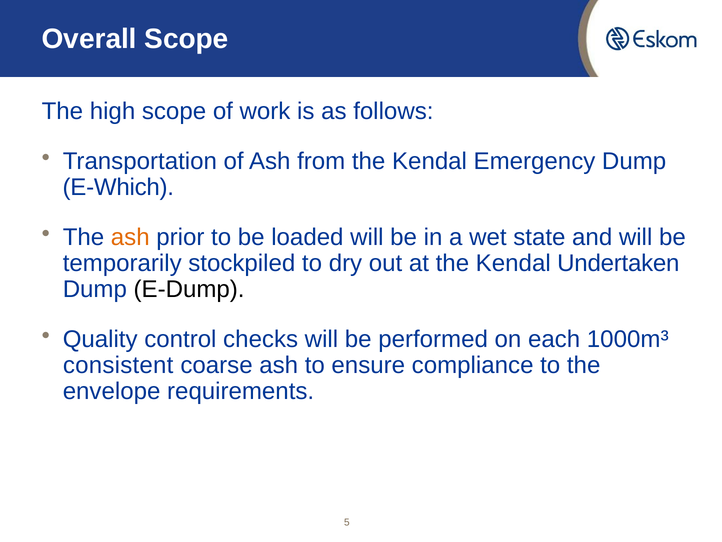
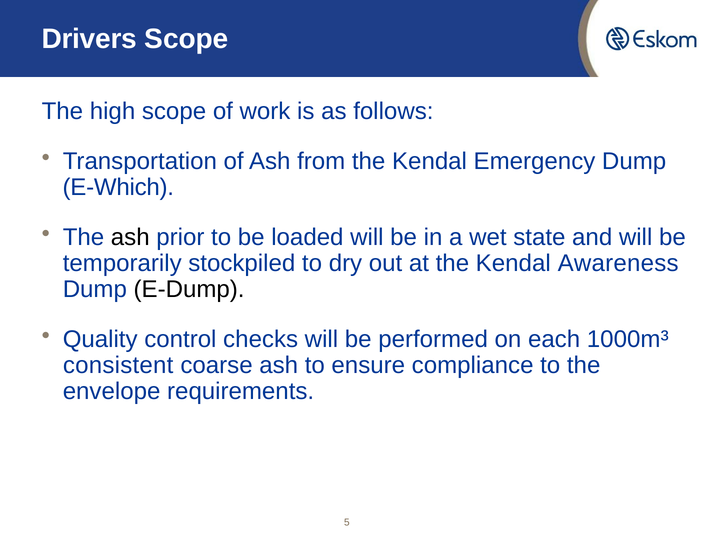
Overall: Overall -> Drivers (89, 39)
ash colour: orange -> black (130, 237)
Undertaken: Undertaken -> Awareness (618, 263)
